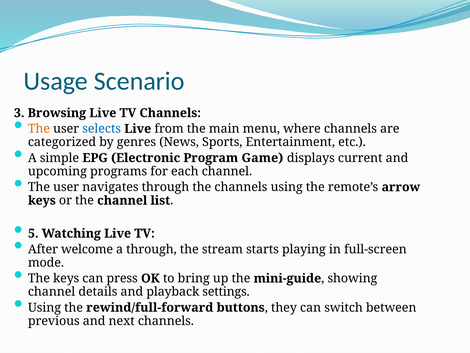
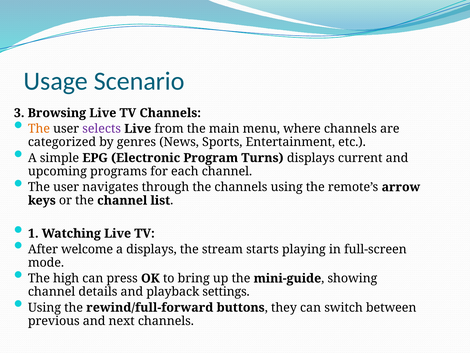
selects colour: blue -> purple (102, 129)
Game: Game -> Turns (262, 158)
5: 5 -> 1 (33, 233)
a through: through -> displays (152, 249)
The keys: keys -> high (66, 278)
